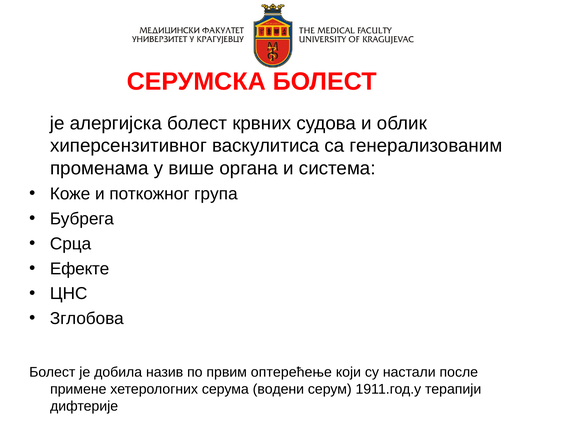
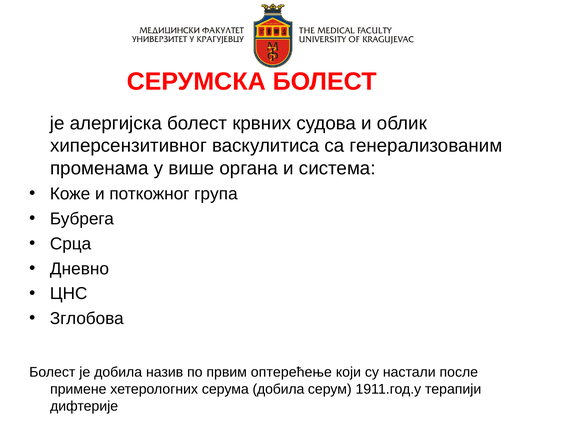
Ефекте: Ефекте -> Дневно (79, 269)
серума водени: водени -> добила (278, 389)
